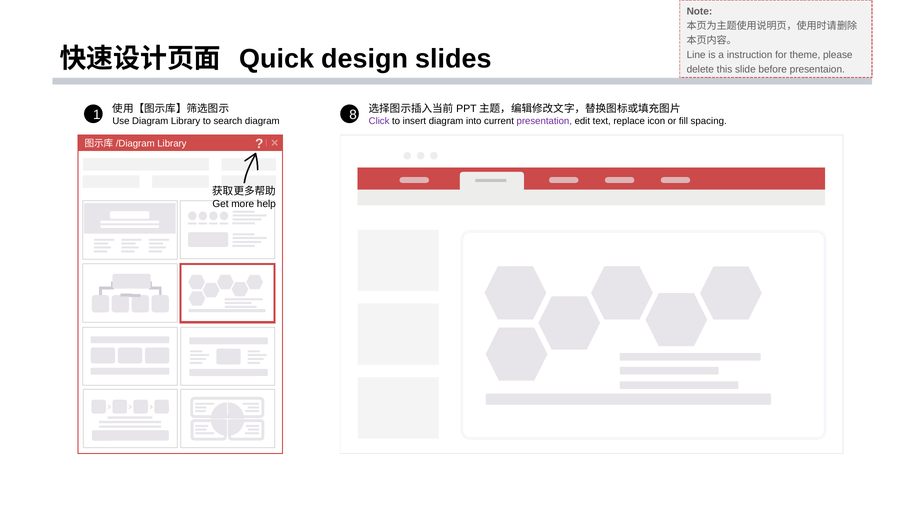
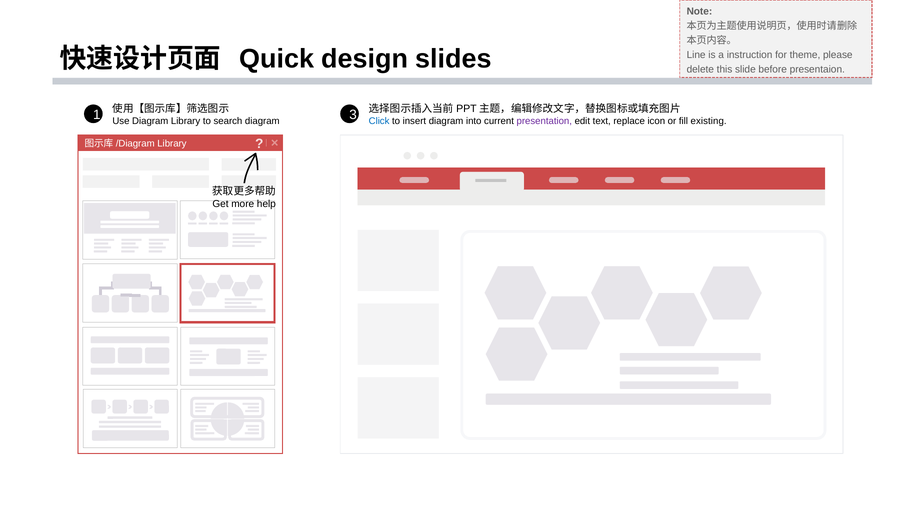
8: 8 -> 3 (353, 115)
Click colour: purple -> blue (379, 121)
spacing: spacing -> existing (709, 121)
